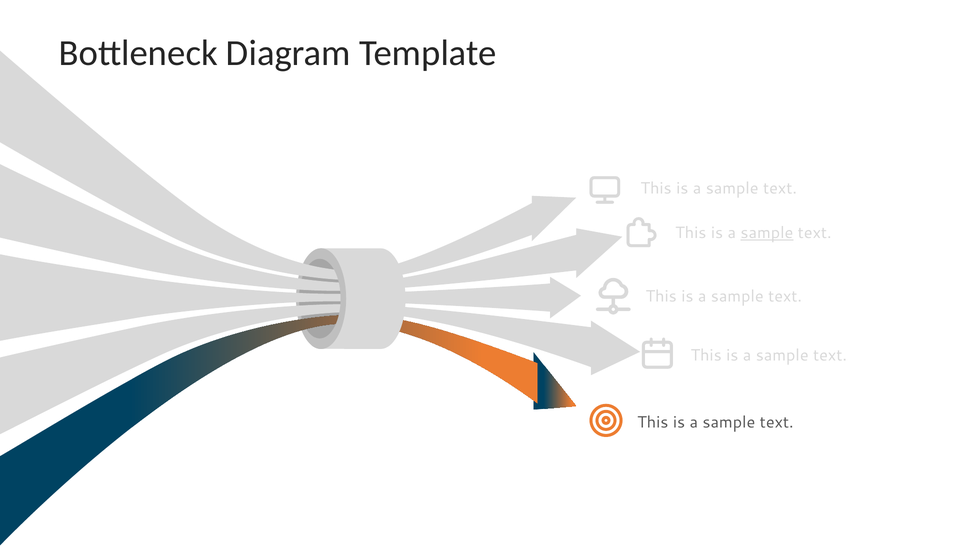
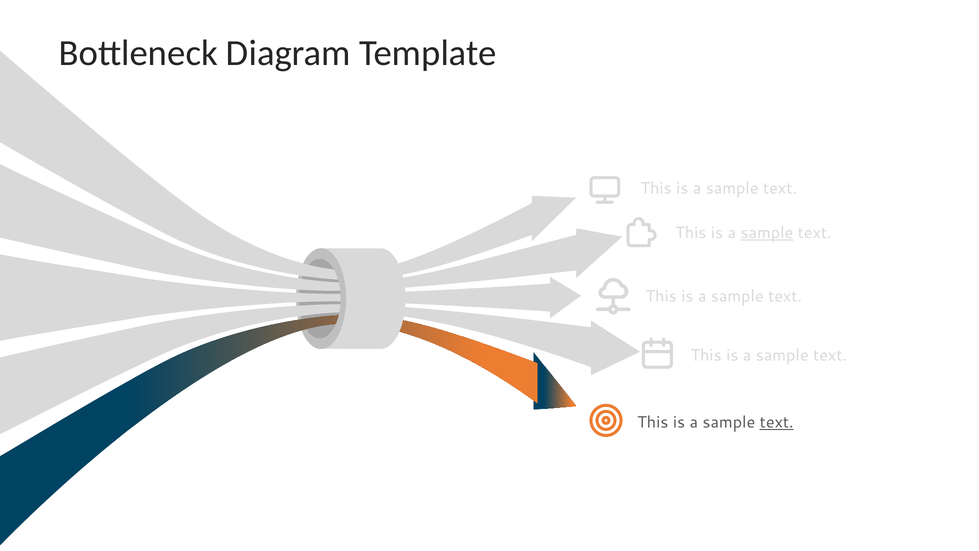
text underline: none -> present (777, 422)
